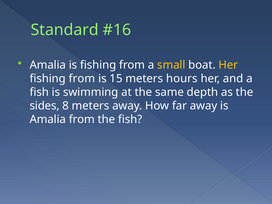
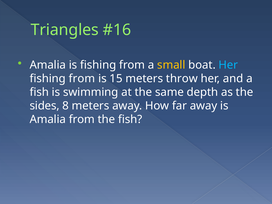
Standard: Standard -> Triangles (65, 30)
Her colour: yellow -> light blue (228, 65)
hours: hours -> throw (182, 79)
